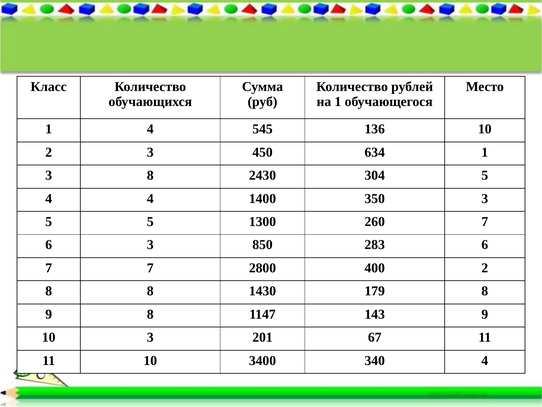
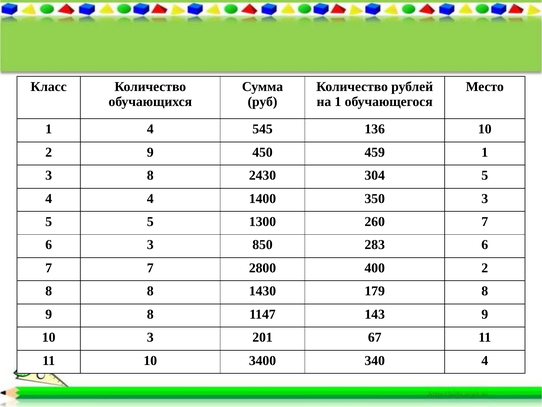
2 3: 3 -> 9 (150, 152)
634: 634 -> 459 (375, 152)
